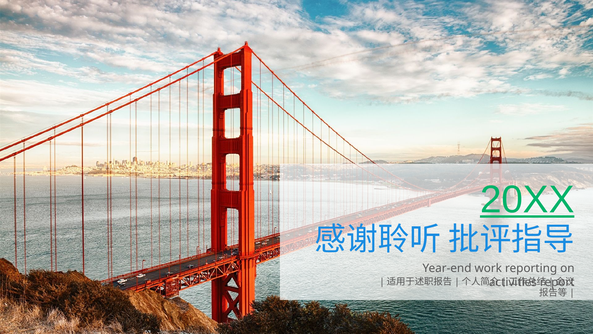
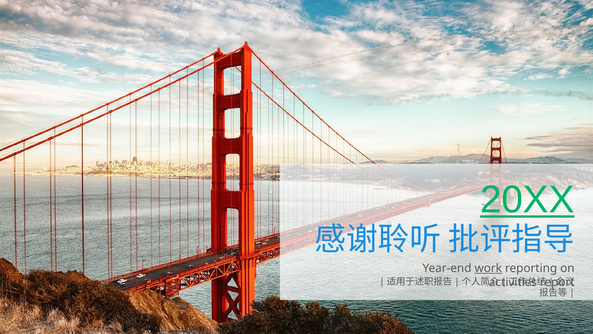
work underline: none -> present (488, 268)
